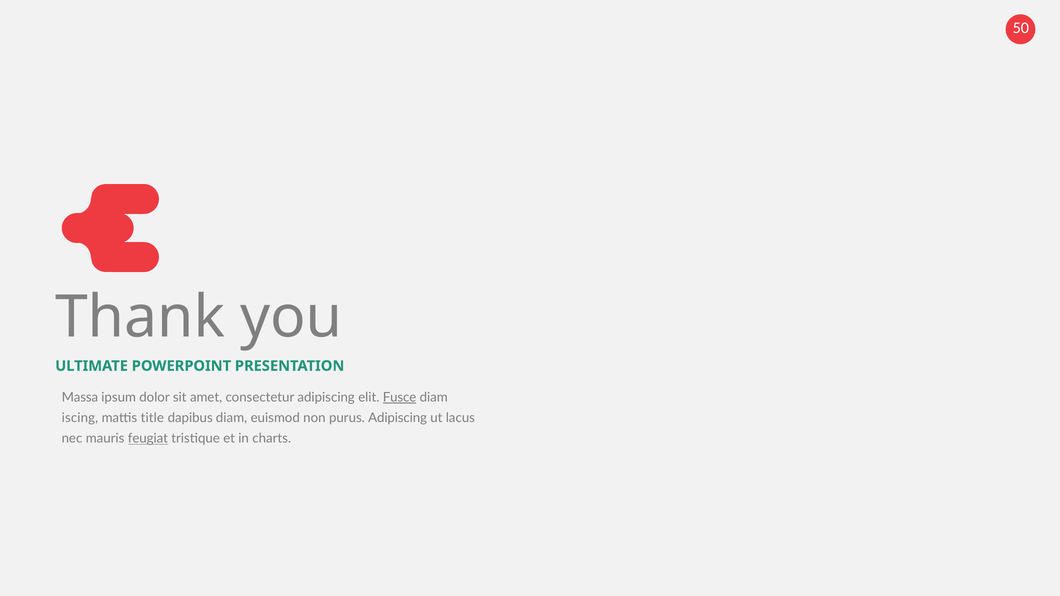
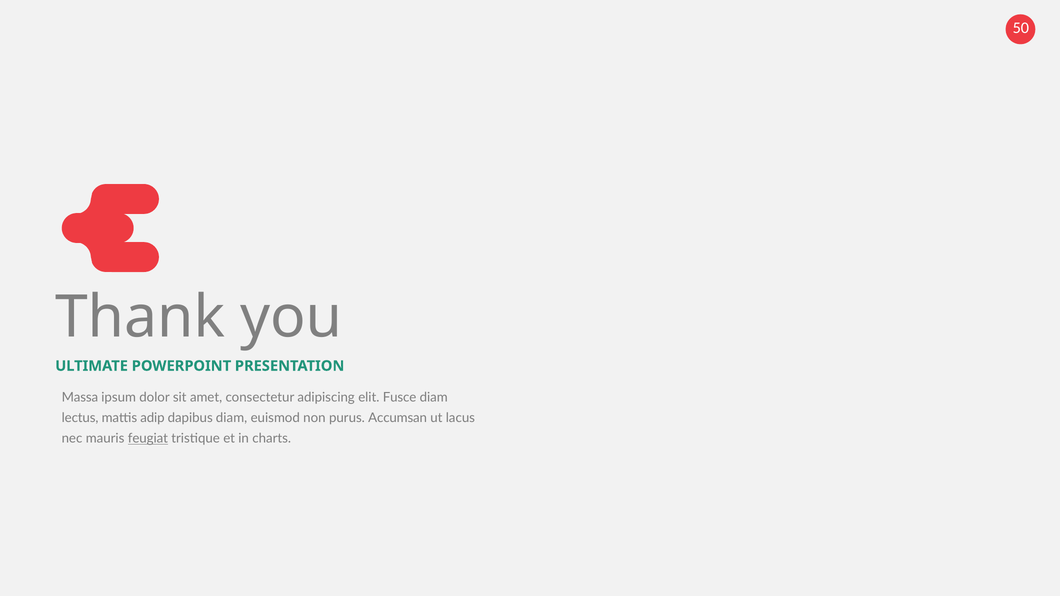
Fusce underline: present -> none (400, 397)
iscing: iscing -> lectus (80, 418)
title: title -> adip (152, 418)
purus Adipiscing: Adipiscing -> Accumsan (398, 418)
